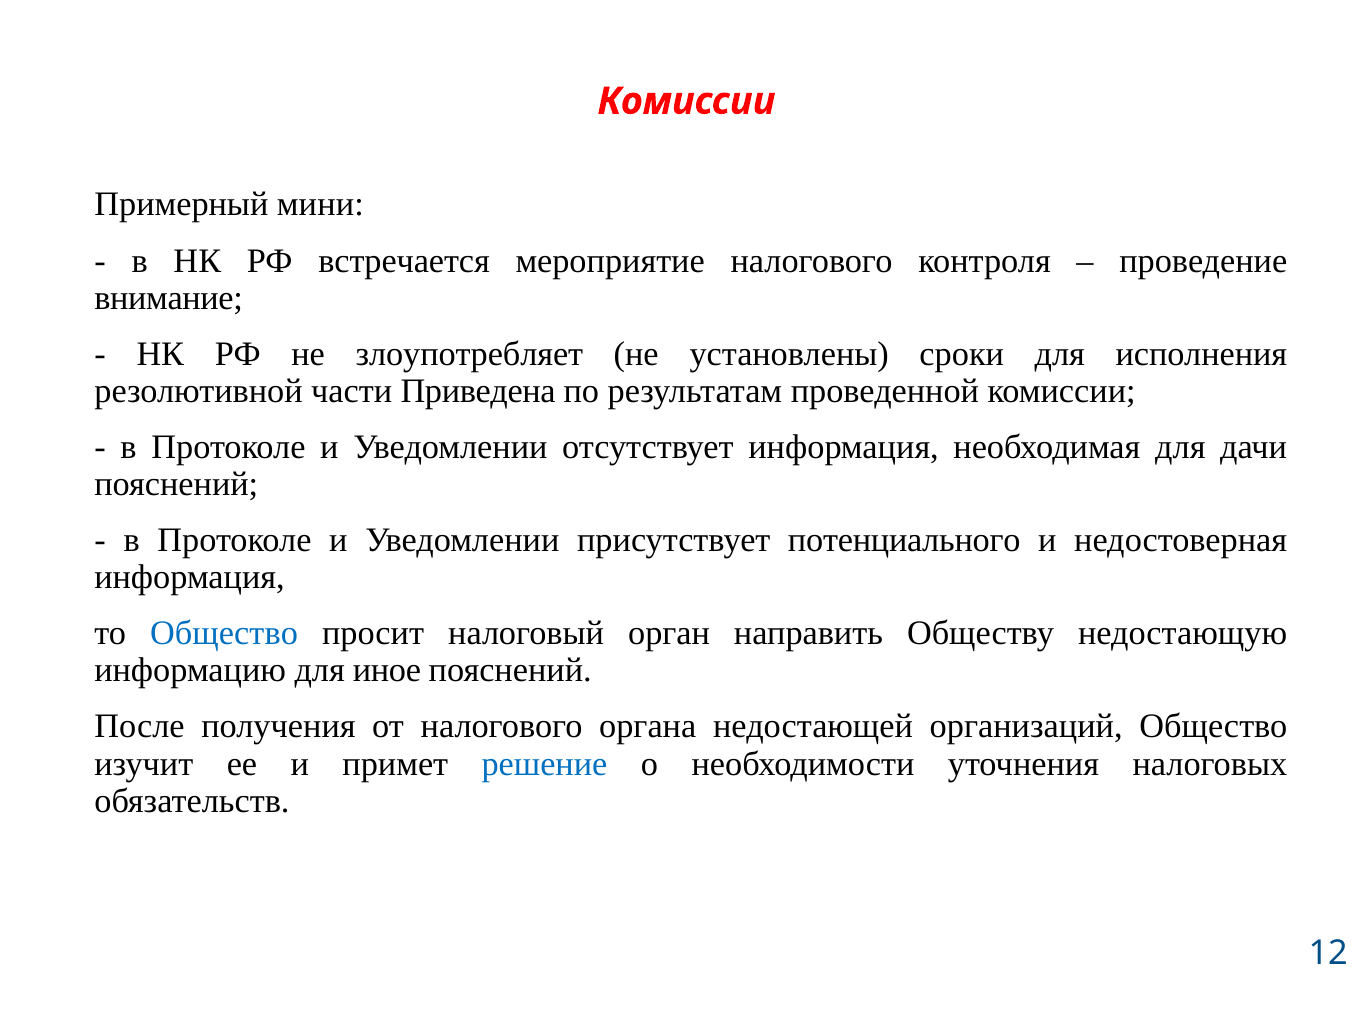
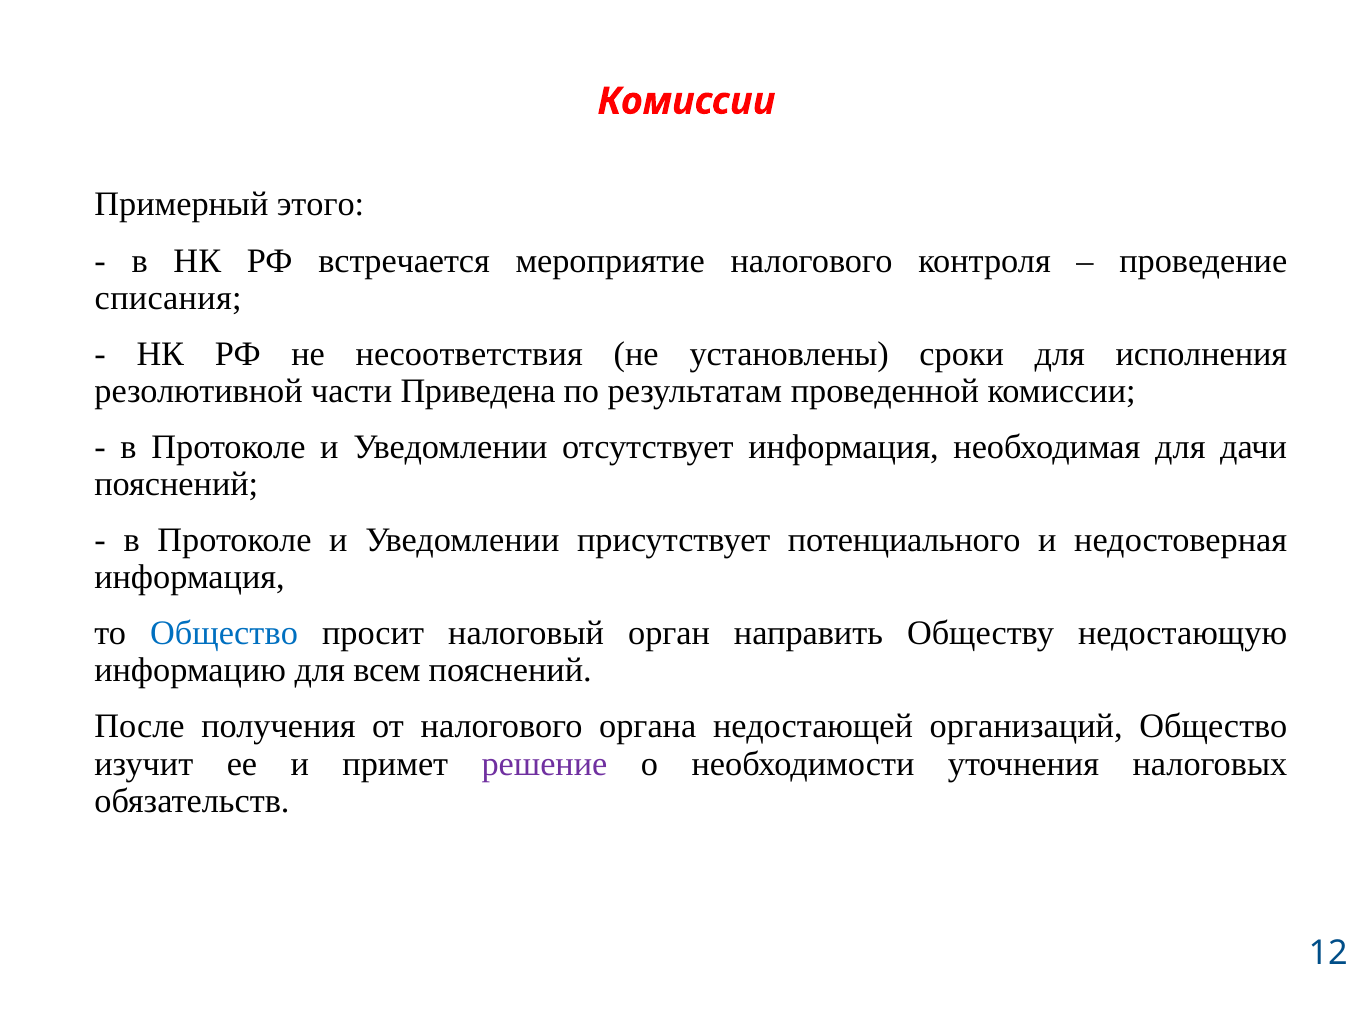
мини: мини -> этого (320, 205)
внимание: внимание -> списания (168, 298)
злоупотребляет: злоупотребляет -> несоответствия (469, 354)
иное: иное -> всем (387, 671)
решение colour: blue -> purple (544, 764)
